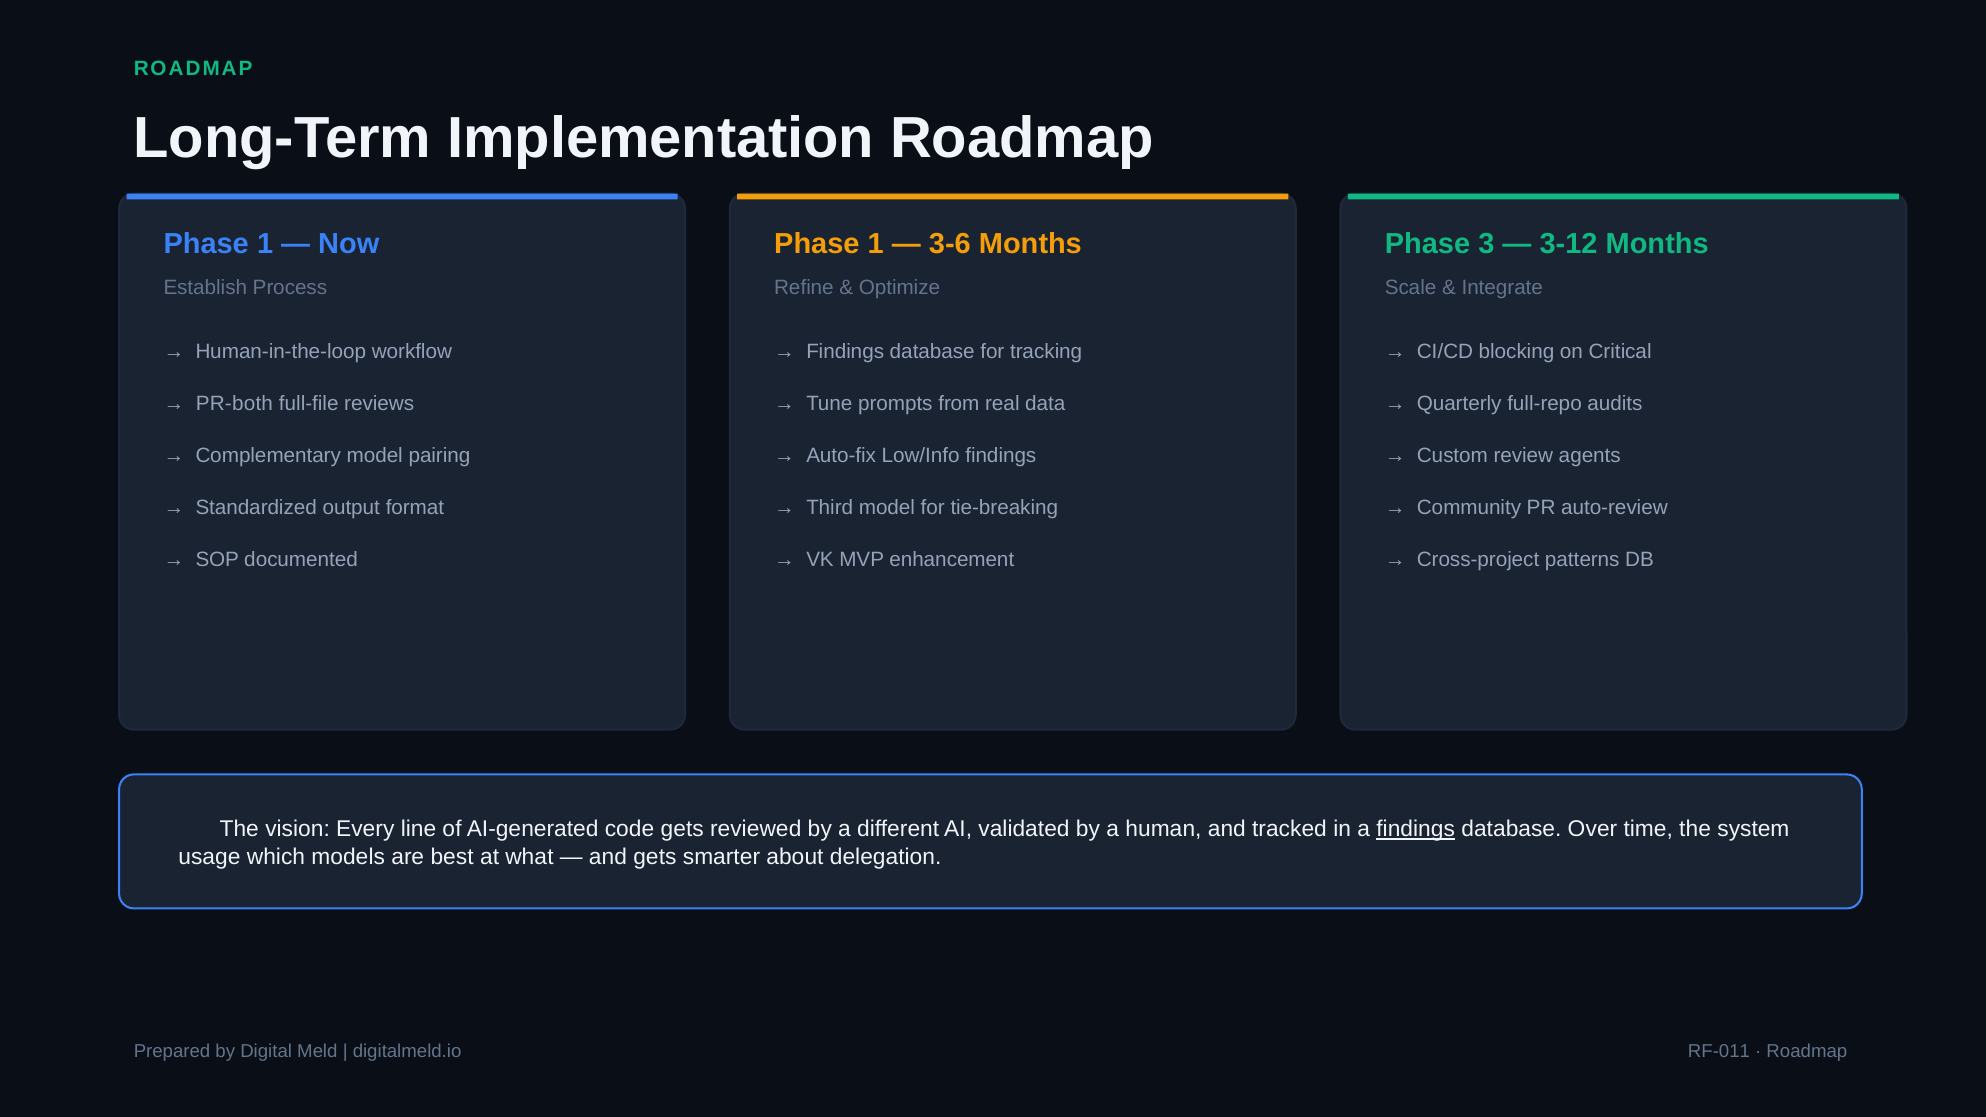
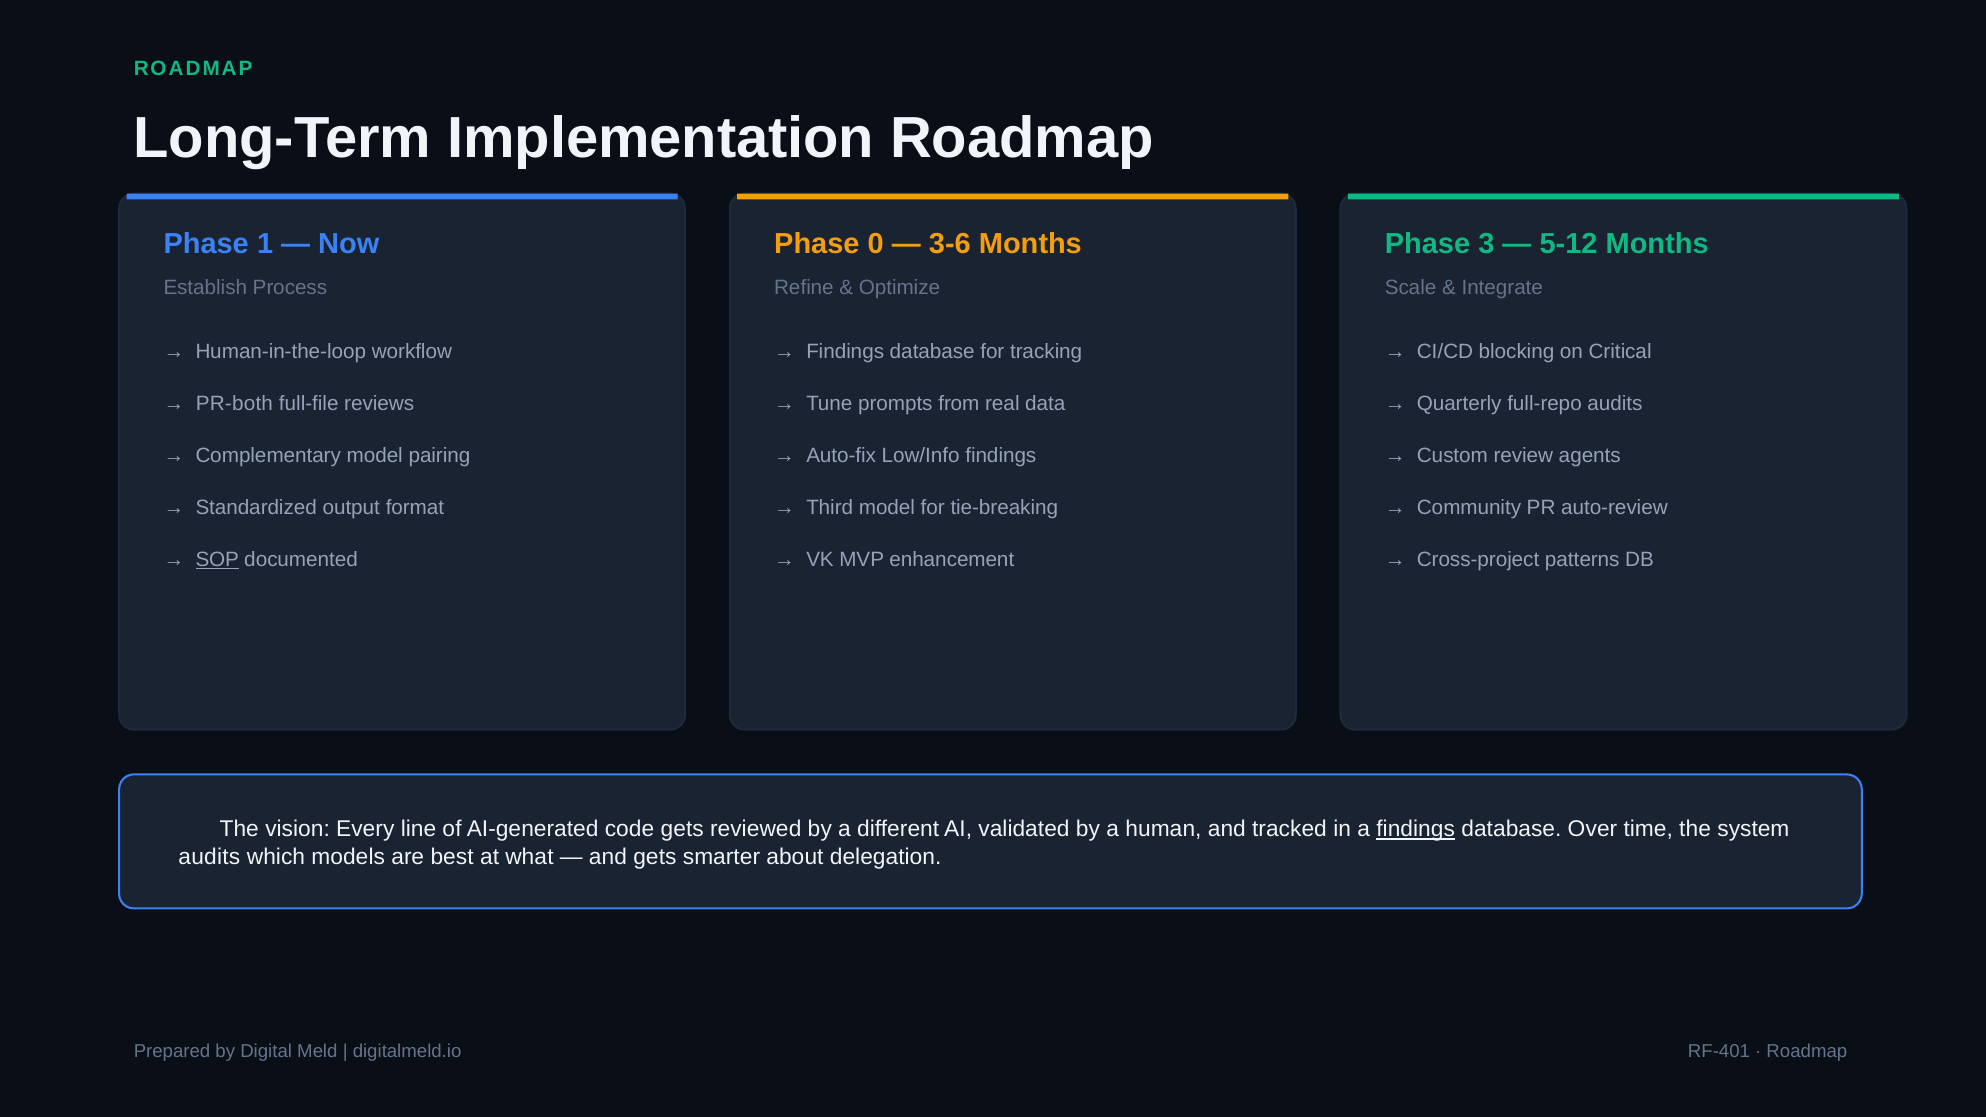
1: 1 -> 0 (876, 244)
3-12: 3-12 -> 5-12 (1569, 244)
SOP underline: none -> present (217, 560)
usage: usage -> audits (209, 857)
RF-011: RF-011 -> RF-401 (1719, 1051)
